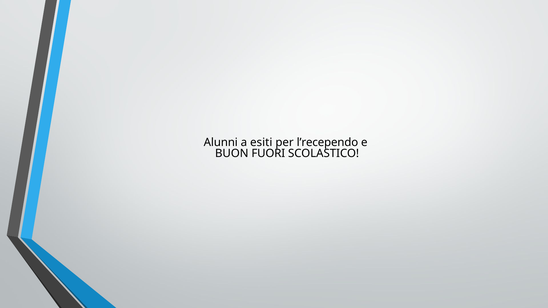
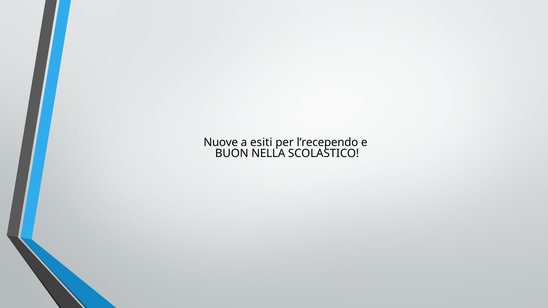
Alunni: Alunni -> Nuove (221, 143)
FUORI: FUORI -> NELLA (268, 154)
